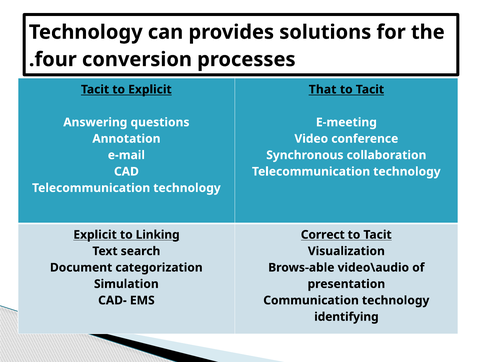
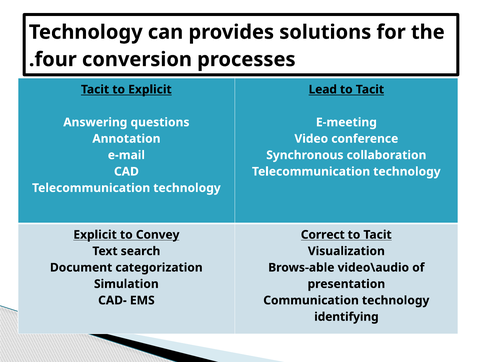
That: That -> Lead (323, 89)
Linking: Linking -> Convey (158, 234)
